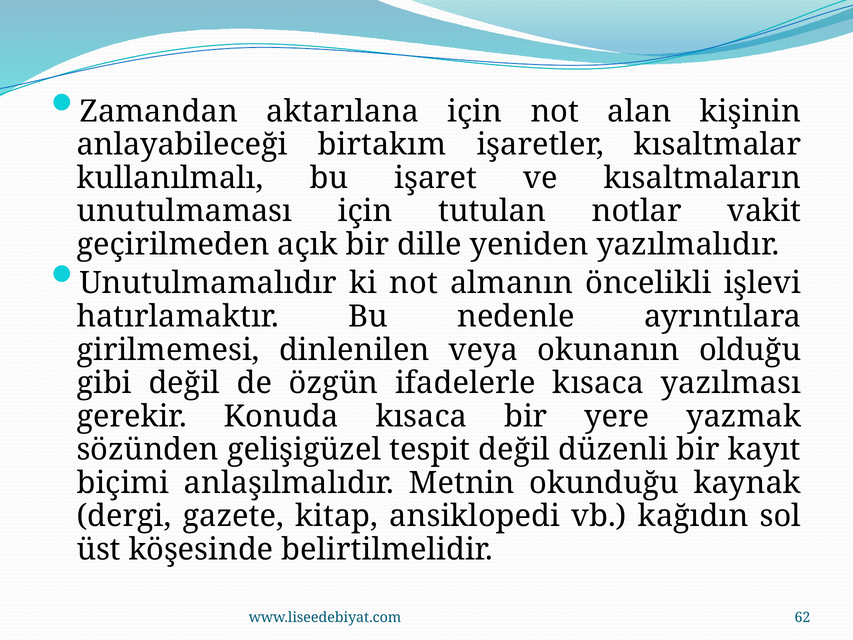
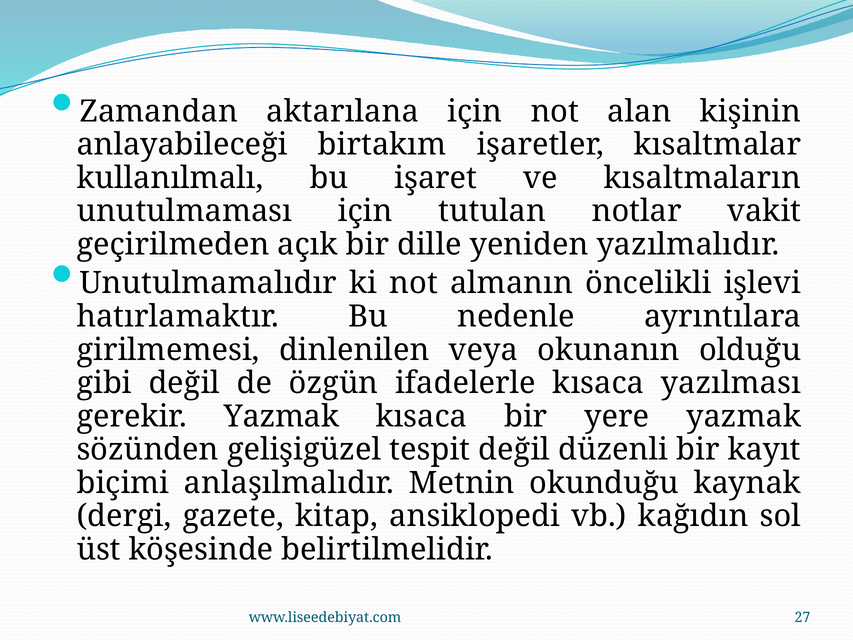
gerekir Konuda: Konuda -> Yazmak (281, 416)
62: 62 -> 27 (802, 617)
